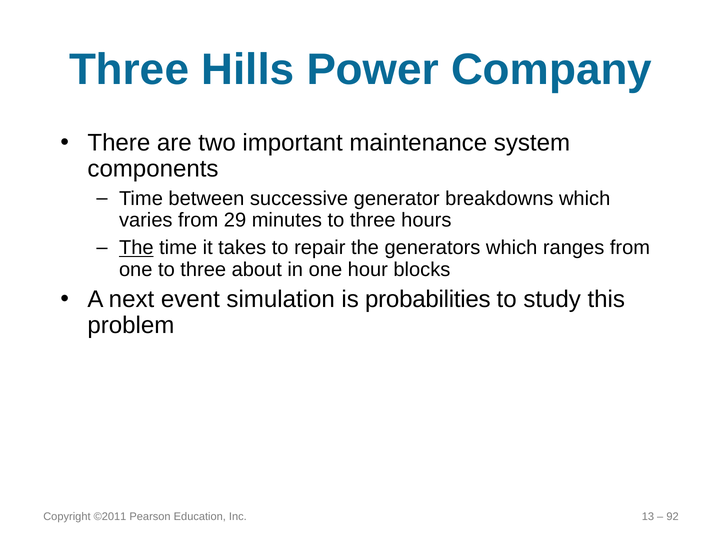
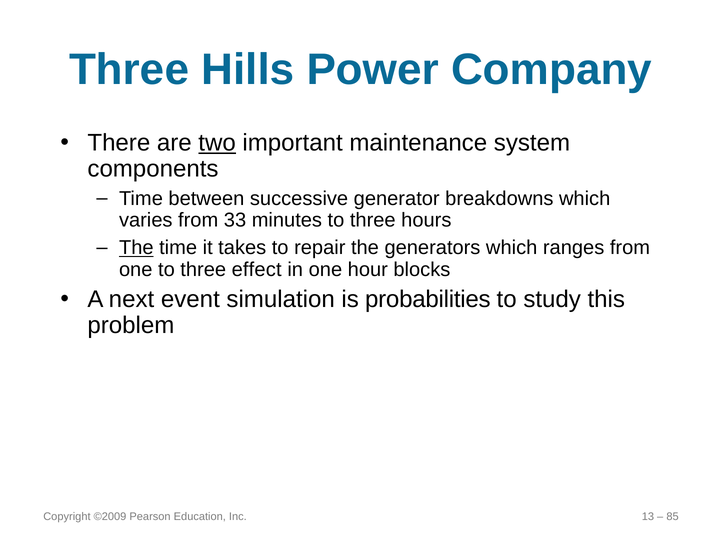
two underline: none -> present (217, 143)
29: 29 -> 33 (235, 220)
about: about -> effect (257, 270)
©2011: ©2011 -> ©2009 (110, 517)
92: 92 -> 85 (673, 517)
